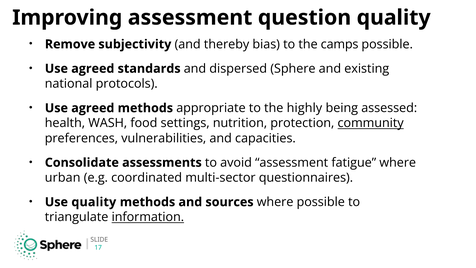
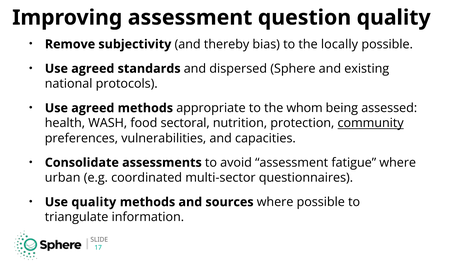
camps: camps -> locally (339, 44)
highly: highly -> whom (305, 108)
settings: settings -> sectoral (185, 123)
information underline: present -> none (148, 217)
